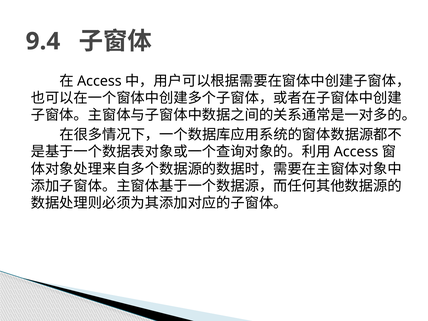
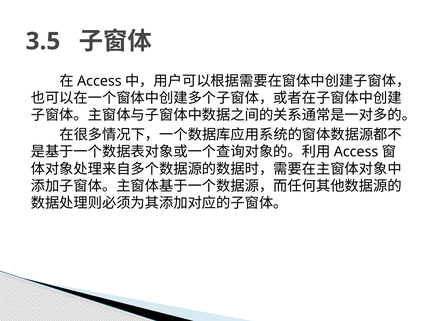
9.4: 9.4 -> 3.5 (43, 41)
